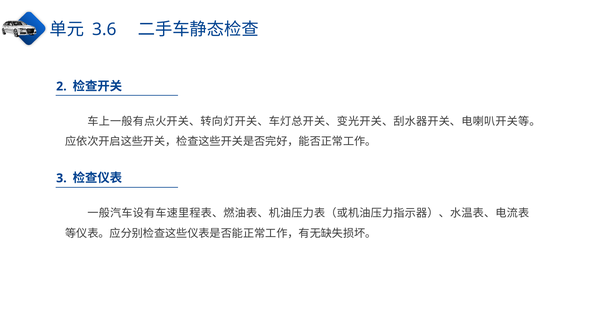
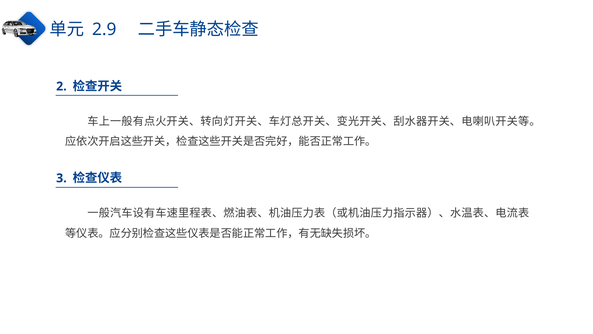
3.6: 3.6 -> 2.9 (104, 29)
